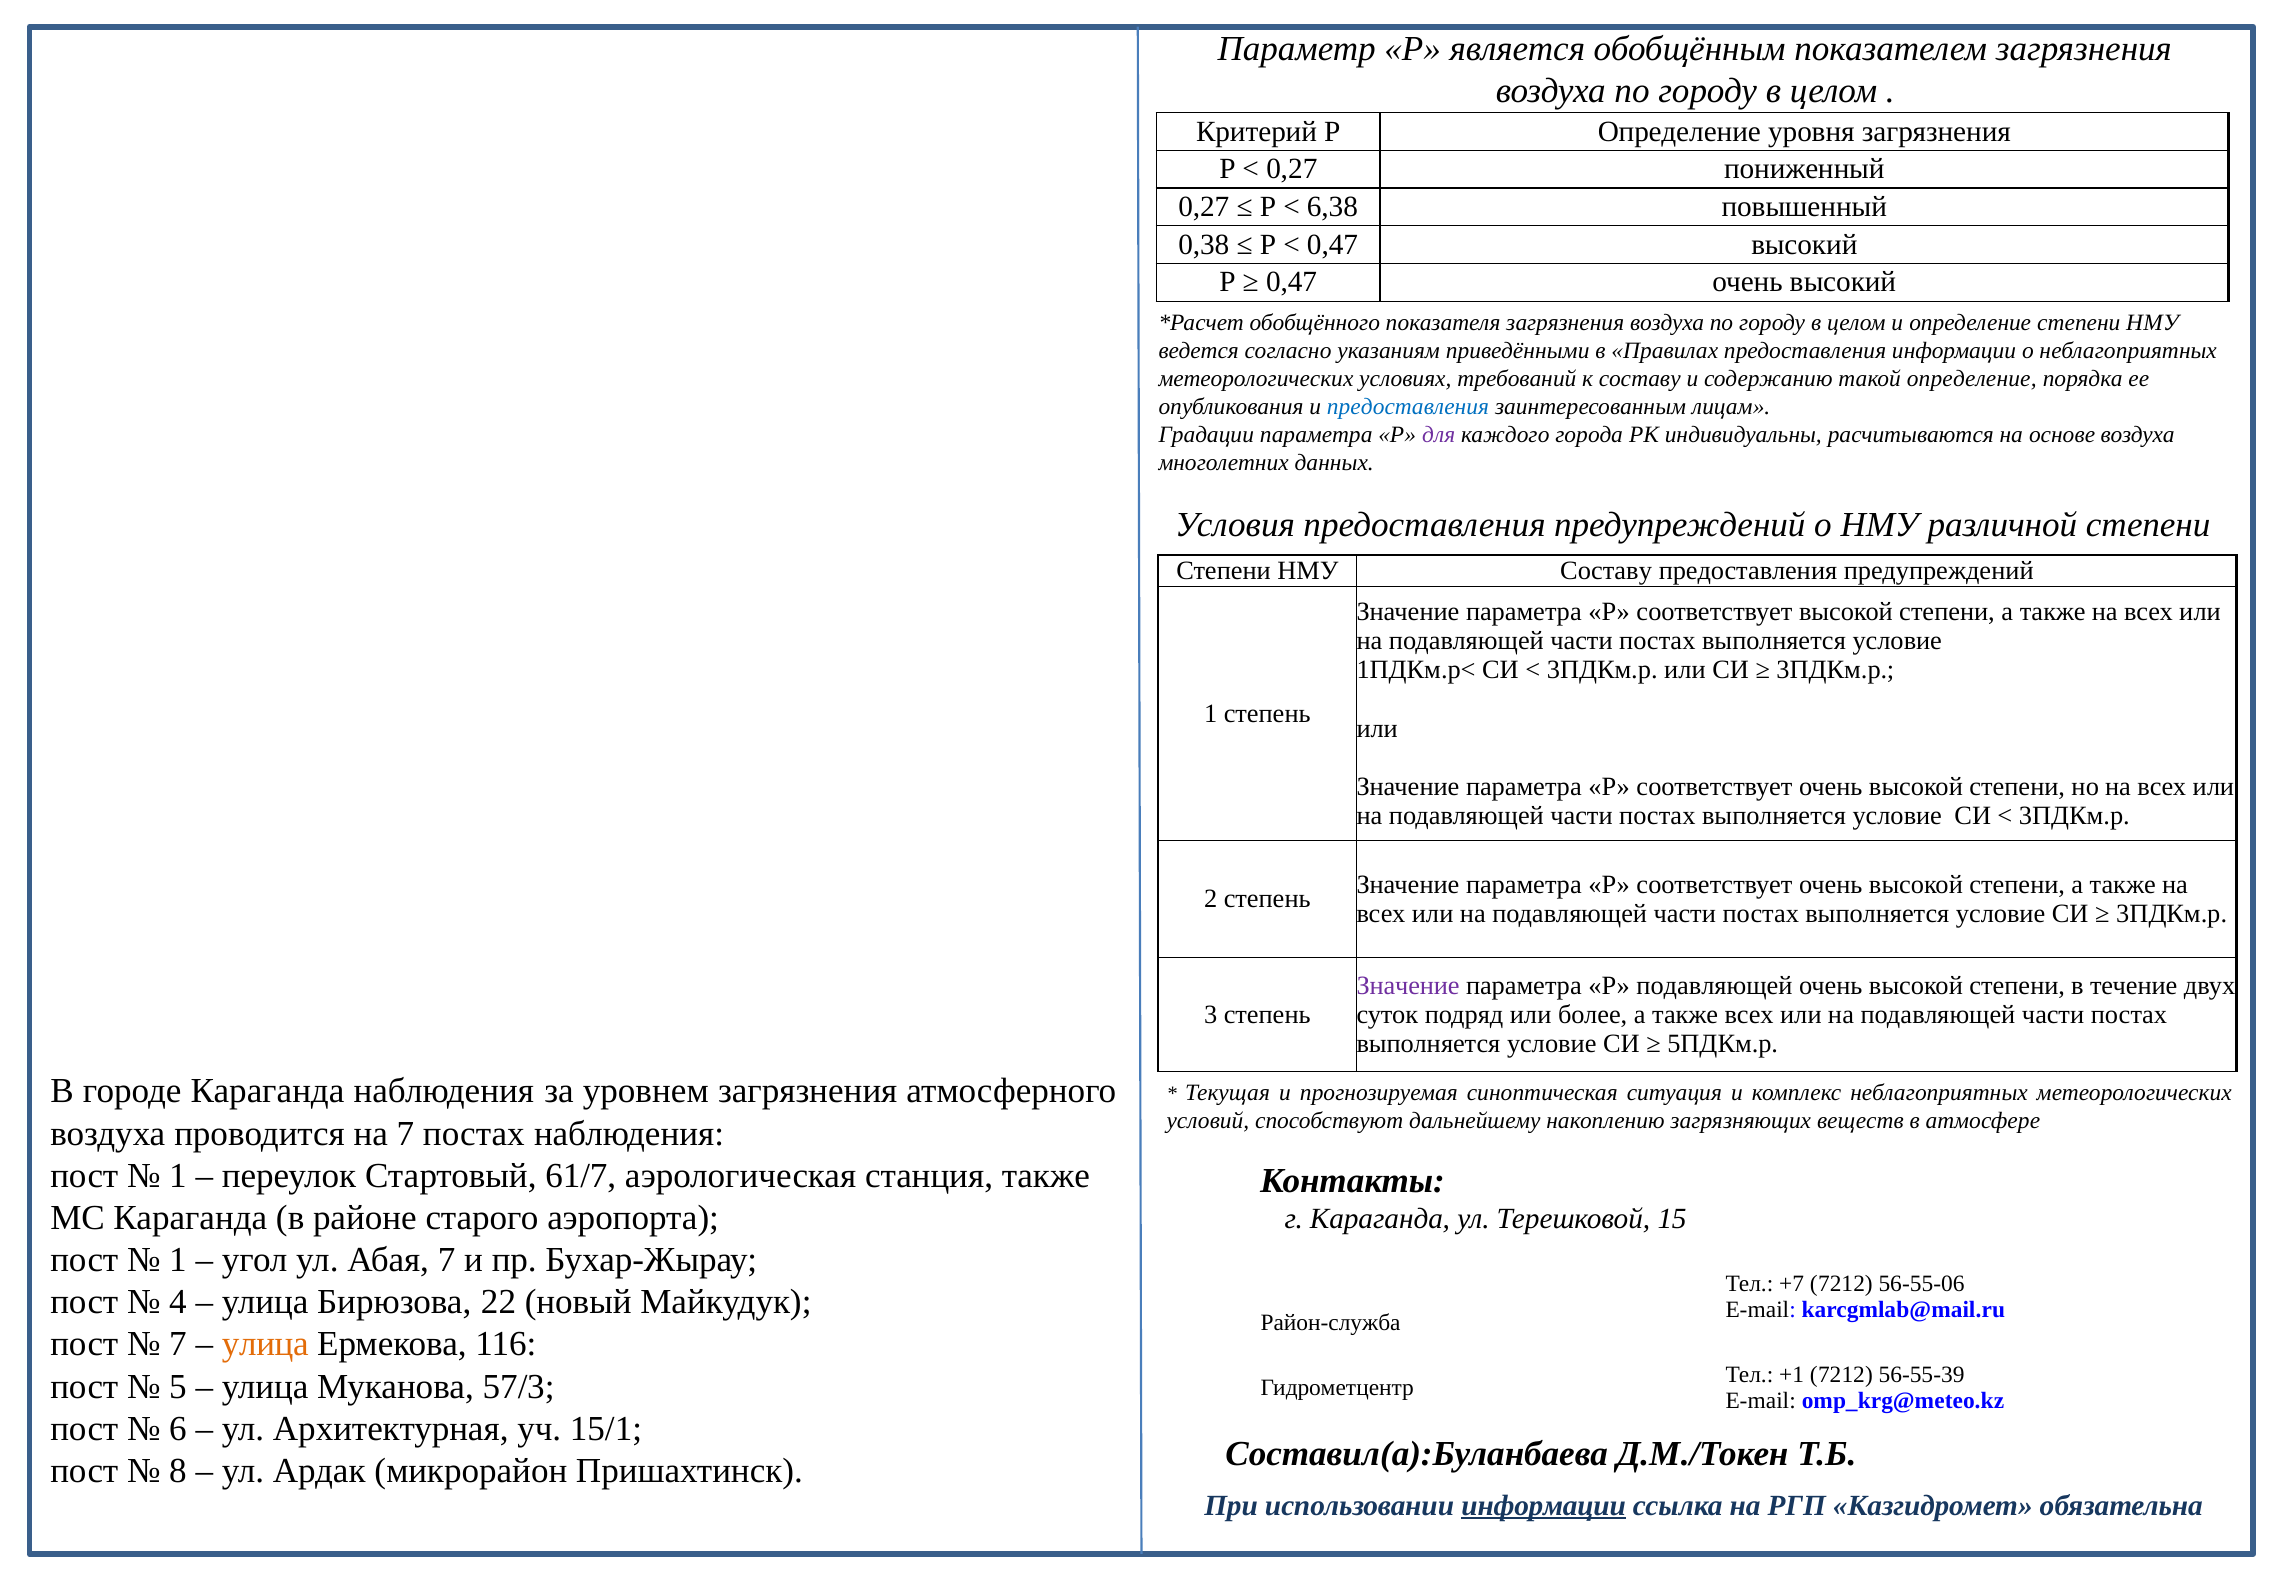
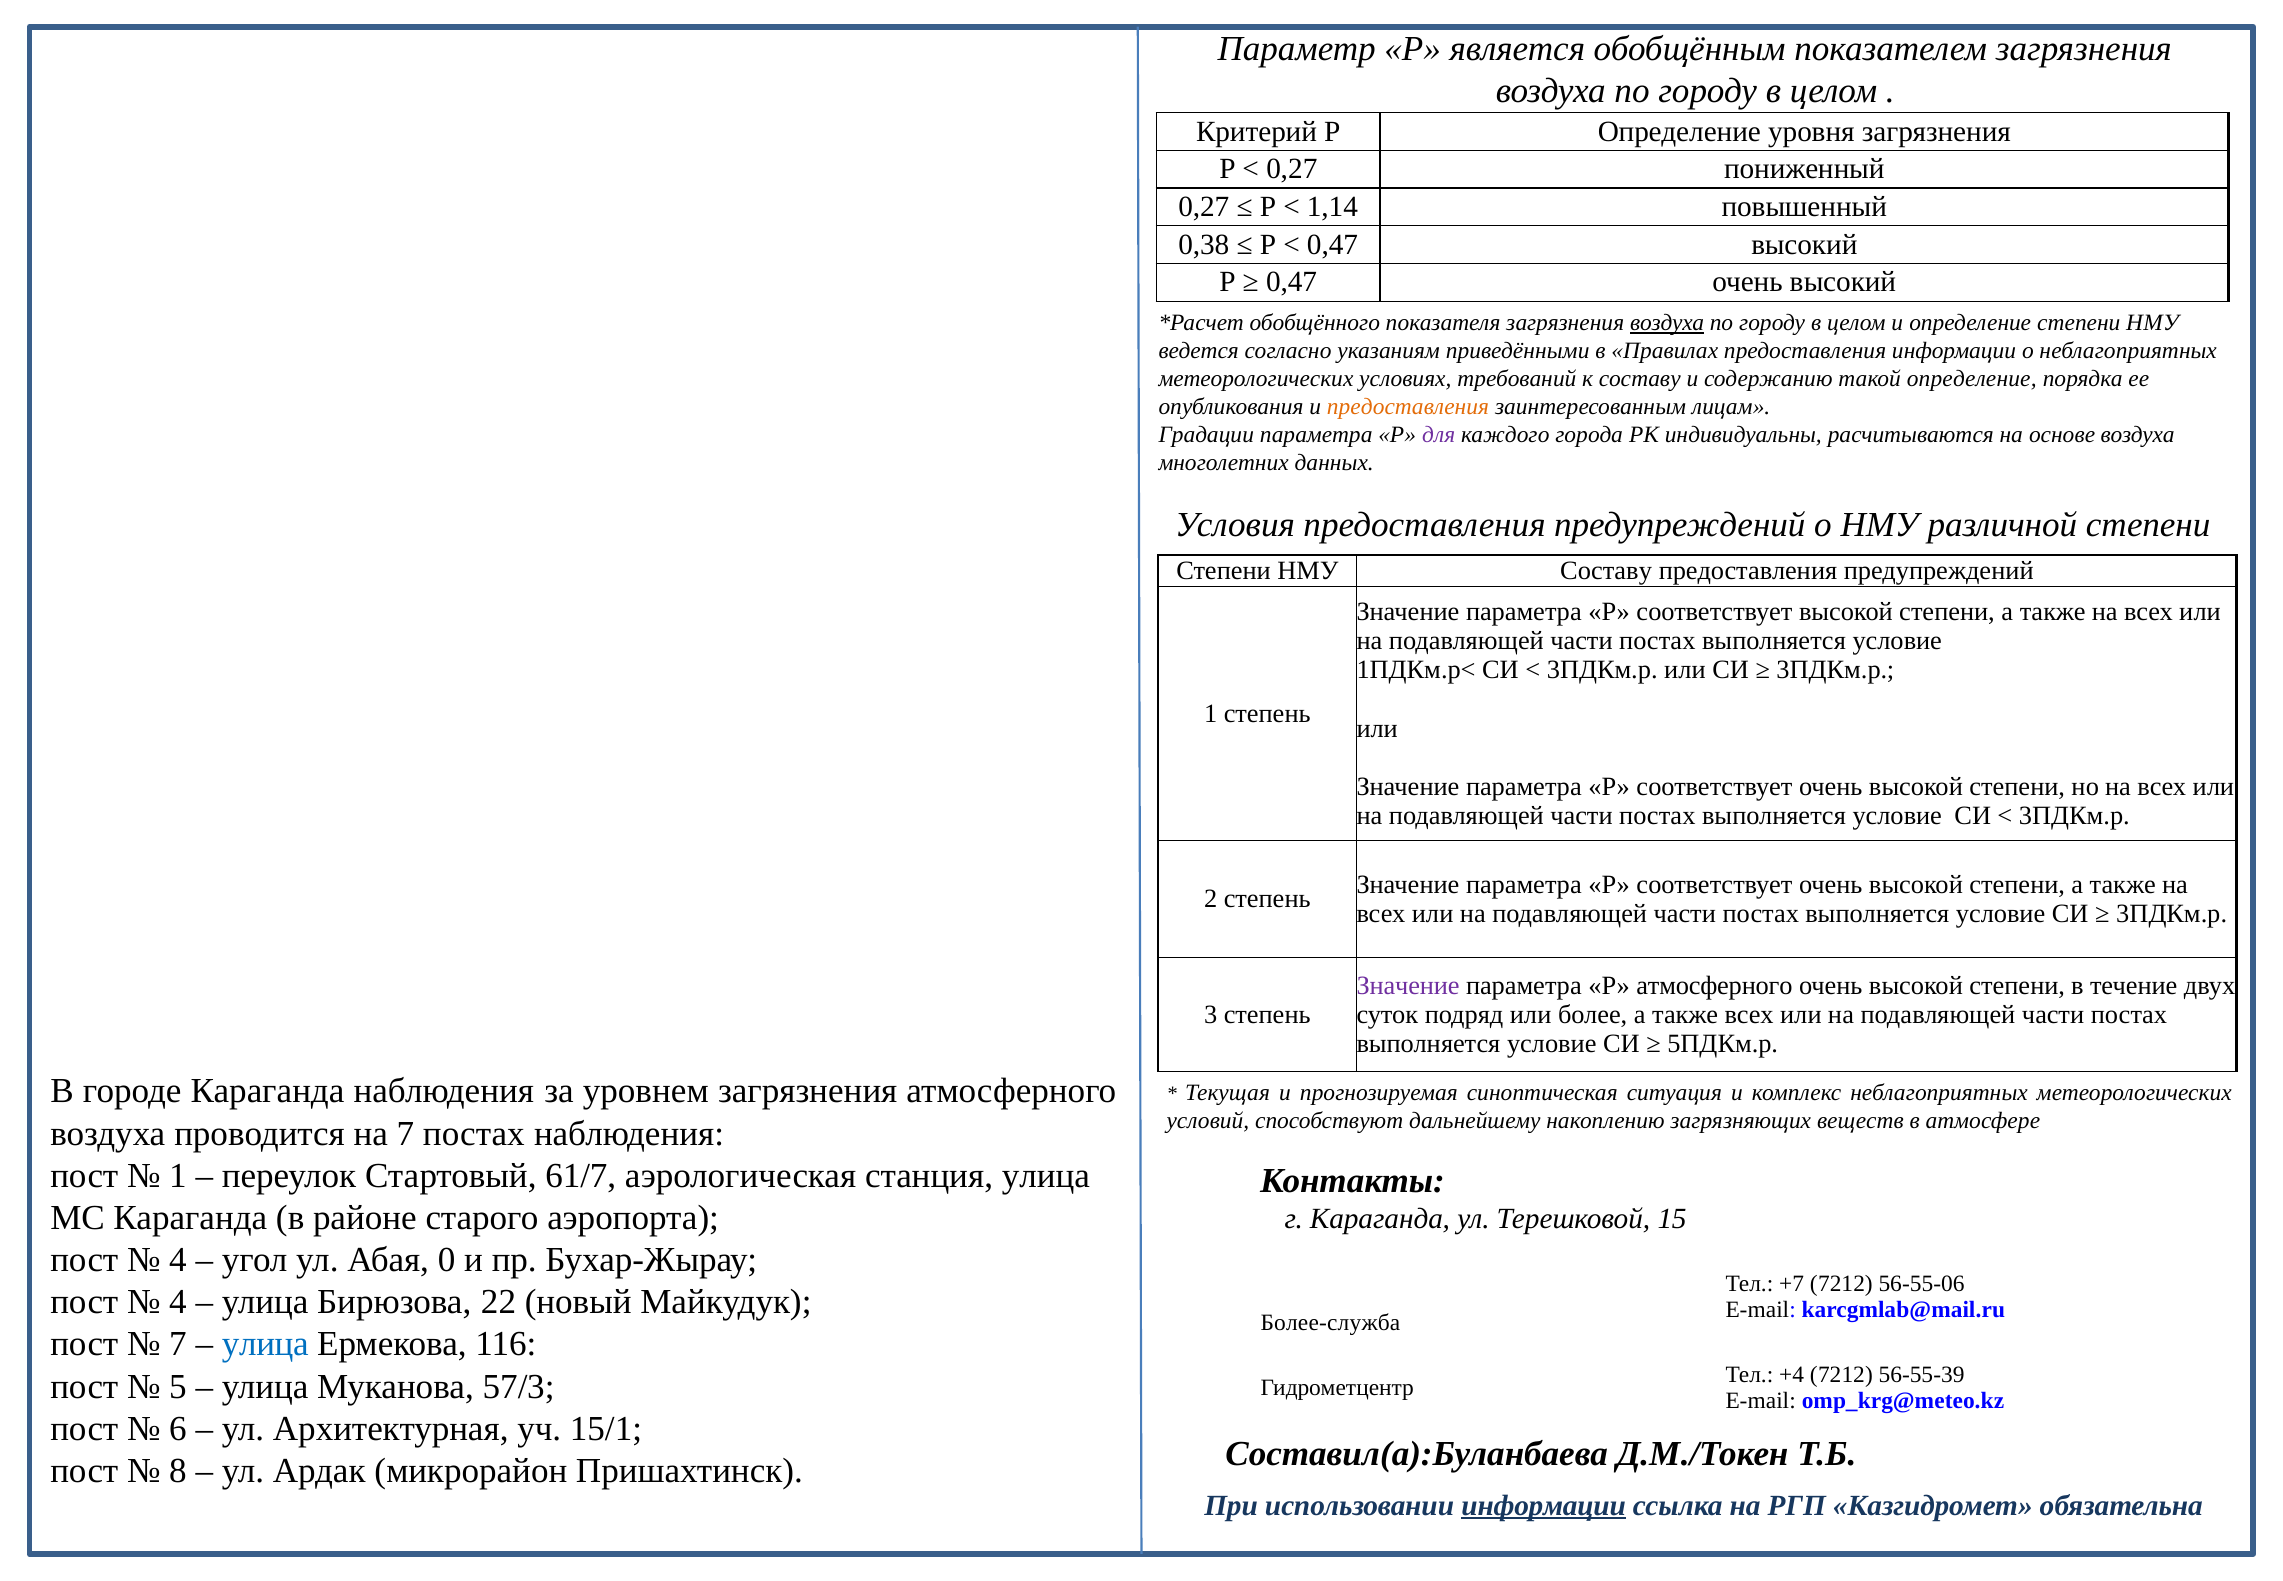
6,38: 6,38 -> 1,14 (1332, 207)
воздуха underline: none -> present (1667, 323)
предоставления colour: blue -> orange (1408, 407)
Р подавляющей: подавляющей -> атмосферного (1714, 985)
станция также: также -> улица (1046, 1175)
1: 1 -> 4 (178, 1260)
Абая 7: 7 -> 0 (447, 1260)
Район-служба: Район-служба -> Более-служба (1330, 1322)
улица colour: orange -> blue (265, 1344)
+1: +1 -> +4 (1792, 1375)
